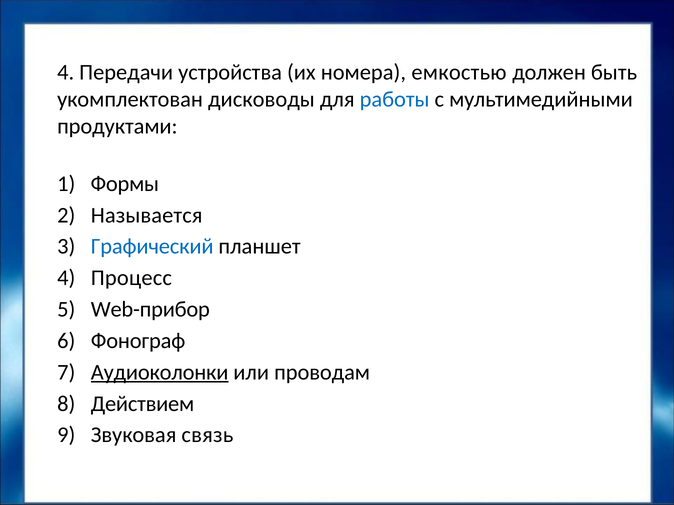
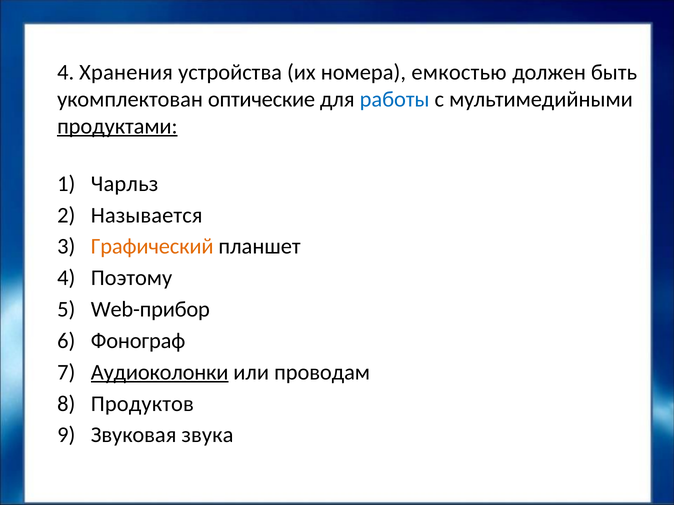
Передачи: Передачи -> Хранения (126, 72)
дисководы: дисководы -> оптические (262, 99)
продуктами underline: none -> present (117, 126)
Формы: Формы -> Чарльз (125, 184)
Графический colour: blue -> orange (152, 247)
Процесс: Процесс -> Поэтому (132, 278)
Действием: Действием -> Продуктов (142, 404)
связь: связь -> звука (207, 435)
